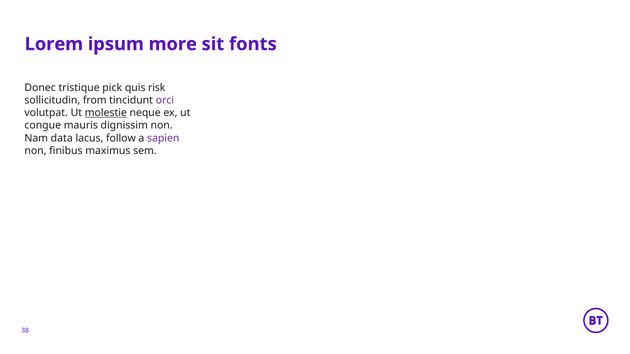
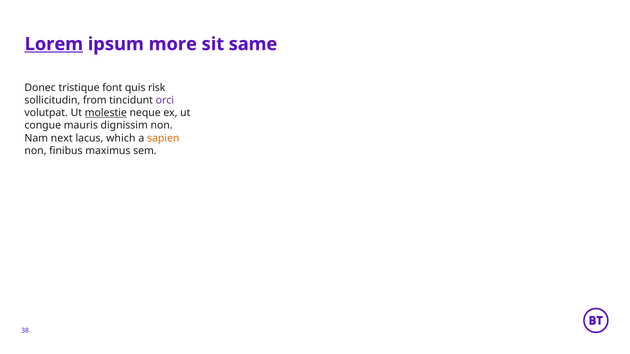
Lorem underline: none -> present (54, 44)
fonts: fonts -> same (253, 44)
pick: pick -> font (112, 88)
data: data -> next (62, 138)
follow: follow -> which (121, 138)
sapien colour: purple -> orange (163, 138)
